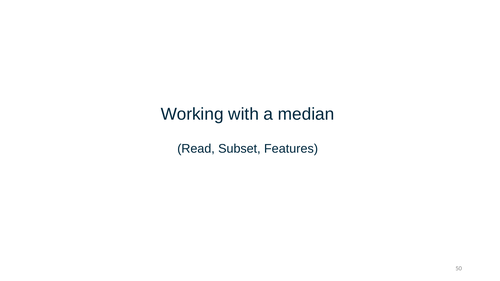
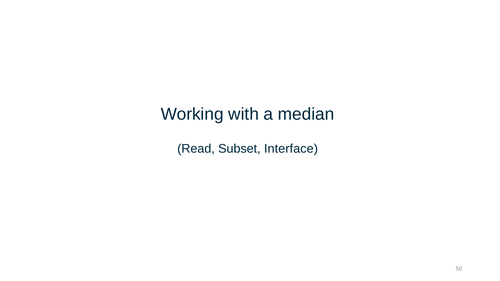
Features: Features -> Interface (291, 149)
